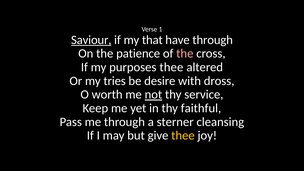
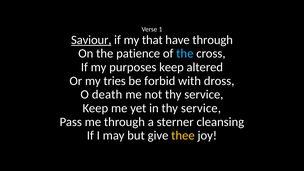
the colour: pink -> light blue (185, 54)
purposes thee: thee -> keep (172, 67)
desire: desire -> forbid (160, 81)
worth: worth -> death (107, 95)
not underline: present -> none (153, 95)
in thy faithful: faithful -> service (201, 108)
